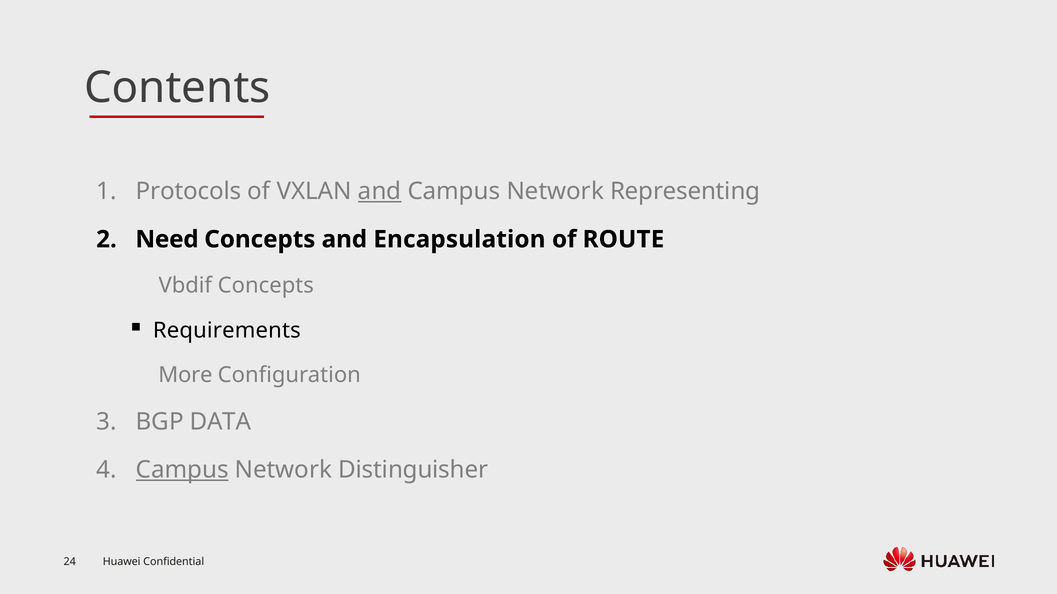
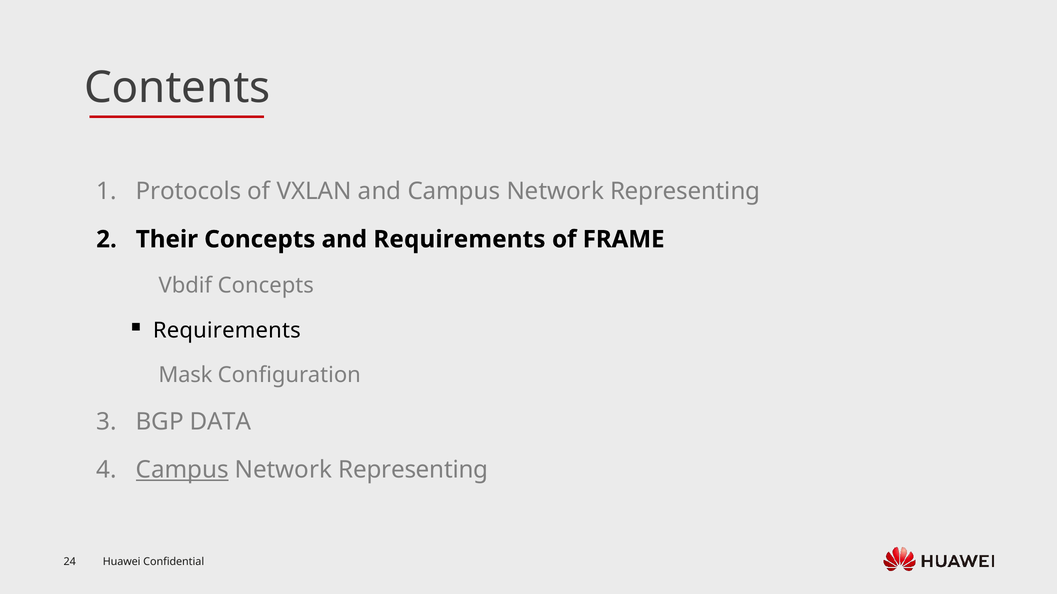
and underline: present -> none (380, 192)
Need: Need -> Their (167, 240)
and Encapsulation: Encapsulation -> Requirements (459, 240)
ROUTE: ROUTE -> FRAME (624, 240)
More: More -> Mask (185, 375)
Distinguisher: Distinguisher -> Representing (413, 470)
